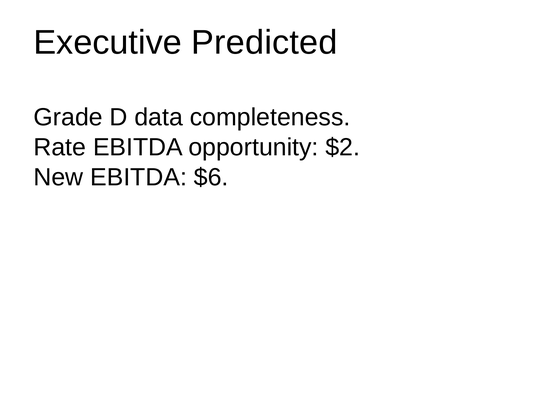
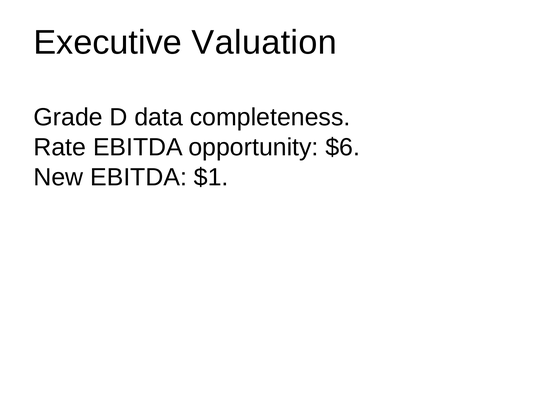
Predicted: Predicted -> Valuation (264, 43)
$2: $2 -> $6 (343, 147)
$6: $6 -> $1 (211, 177)
